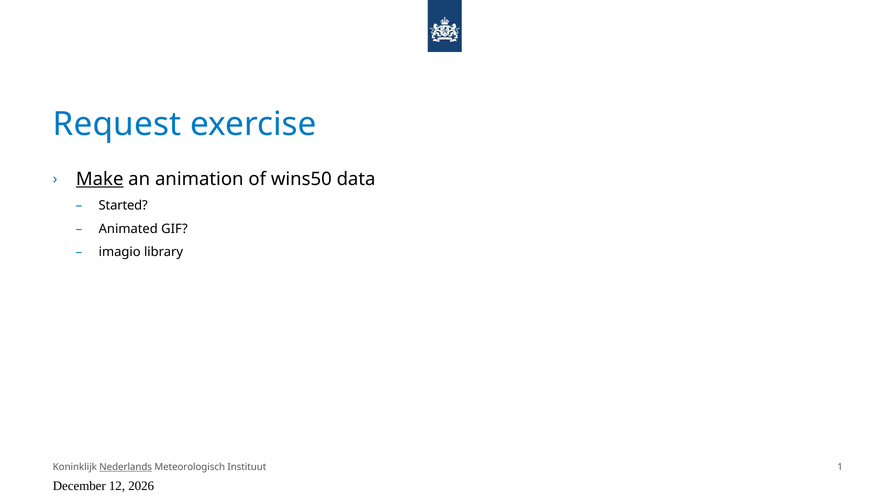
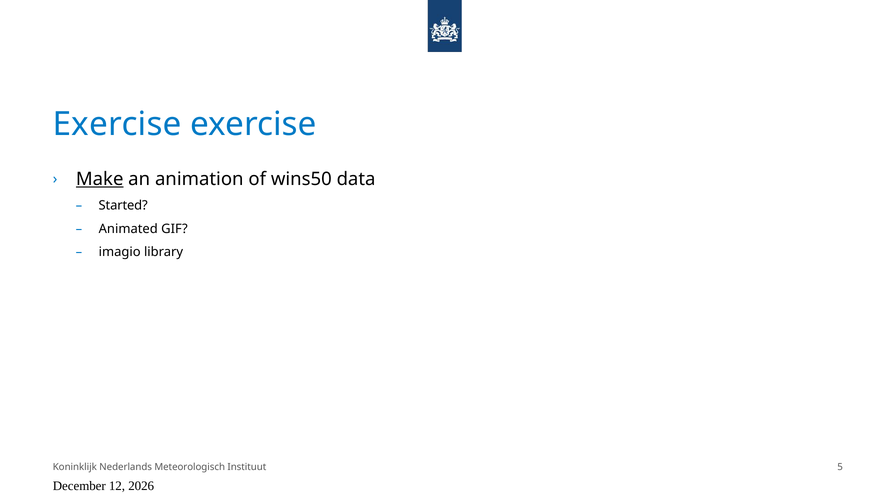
Request: Request -> Exercise (117, 124)
Nederlands underline: present -> none (126, 467)
1: 1 -> 5 (840, 467)
